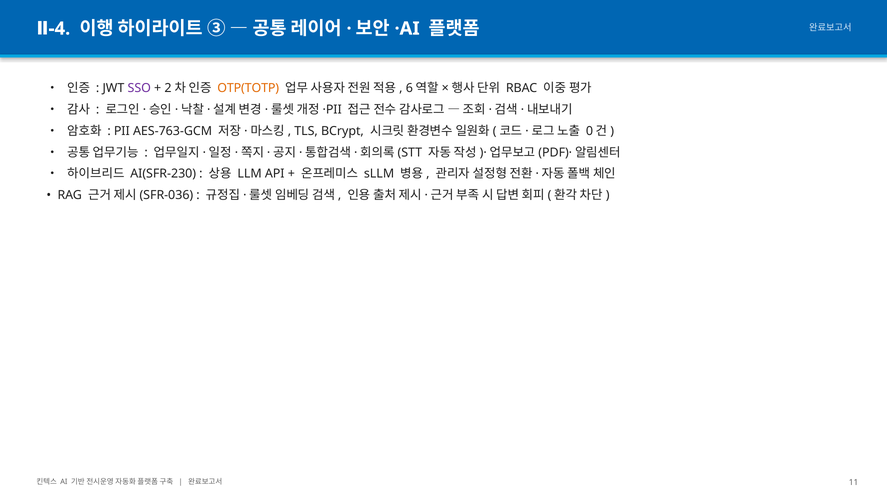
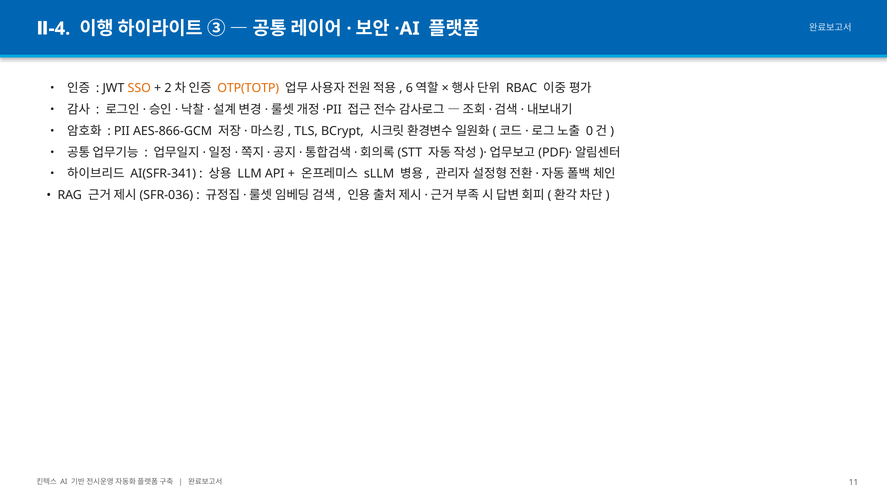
SSO colour: purple -> orange (139, 88)
AES-763-GCM: AES-763-GCM -> AES-866-GCM (173, 131)
AI(SFR-230: AI(SFR-230 -> AI(SFR-341 (163, 174)
